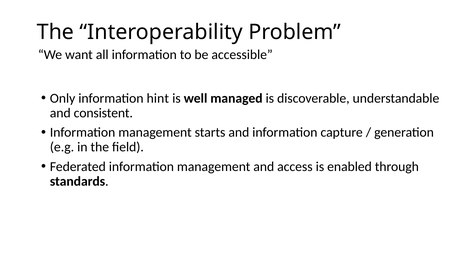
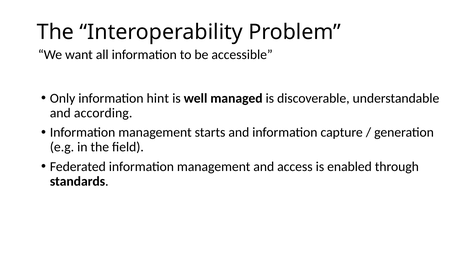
consistent: consistent -> according (103, 113)
